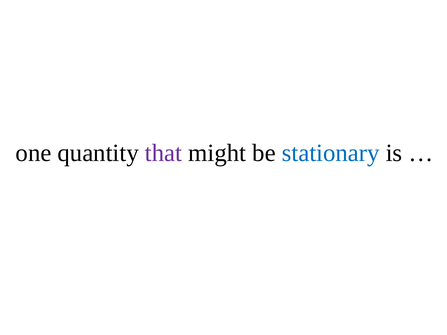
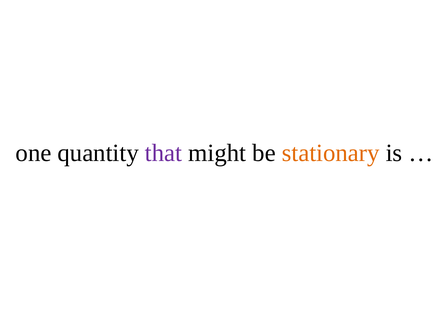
stationary colour: blue -> orange (331, 153)
